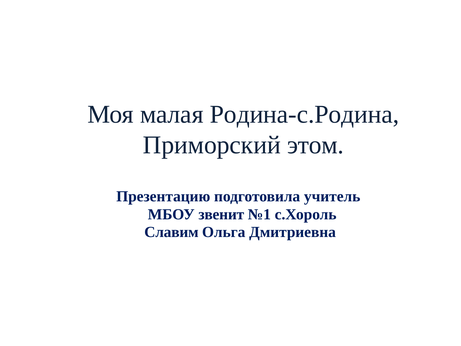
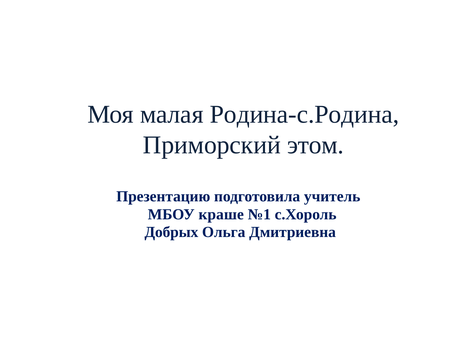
звенит: звенит -> краше (221, 214)
Славим: Славим -> Добрых (171, 232)
